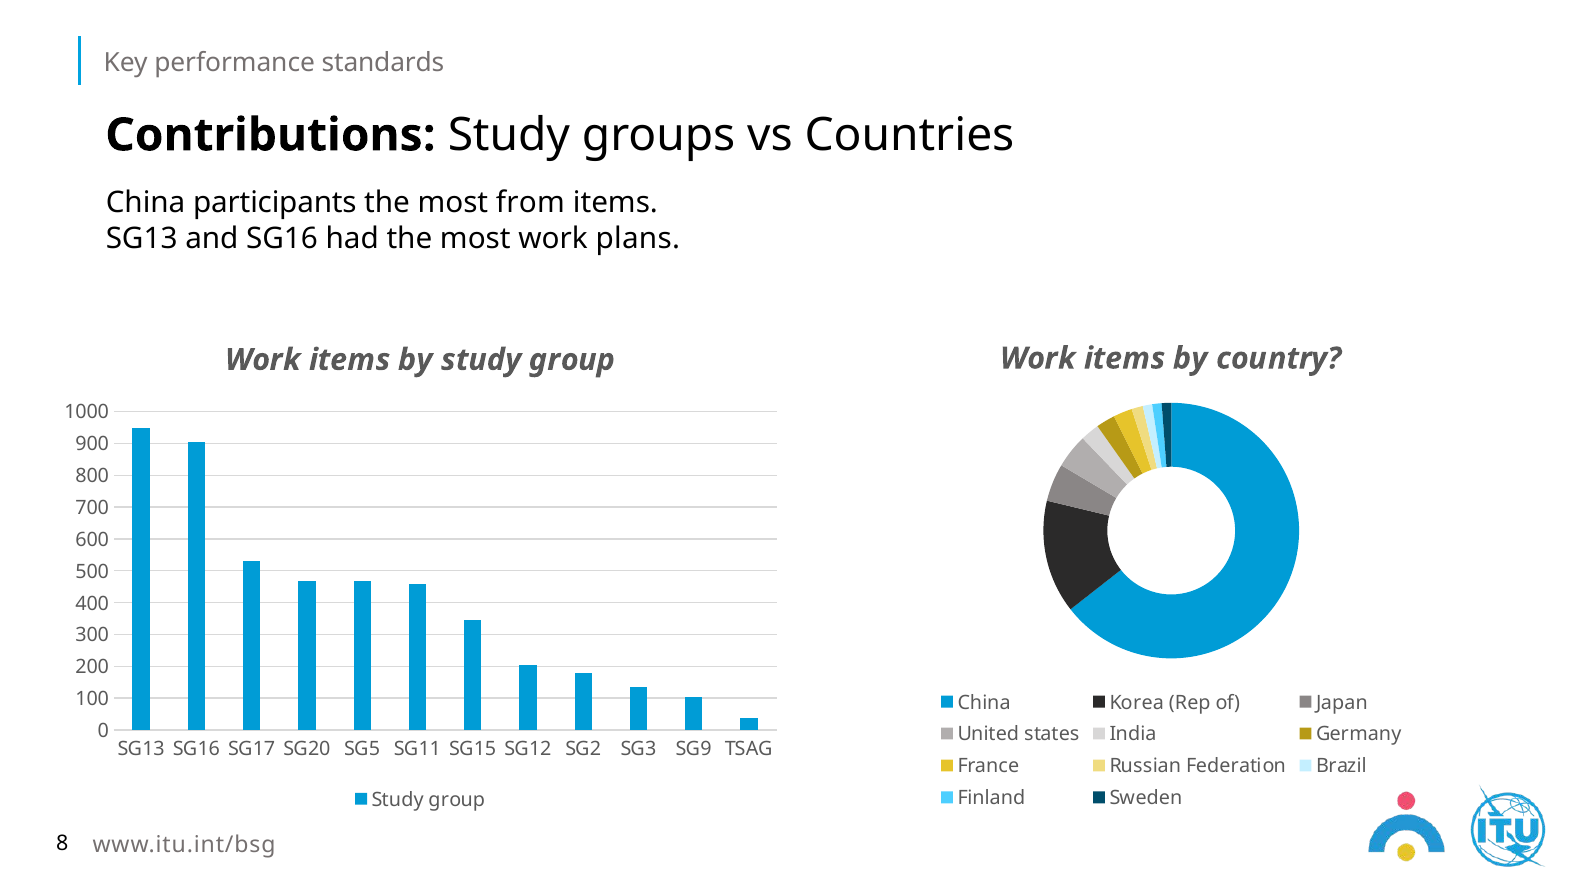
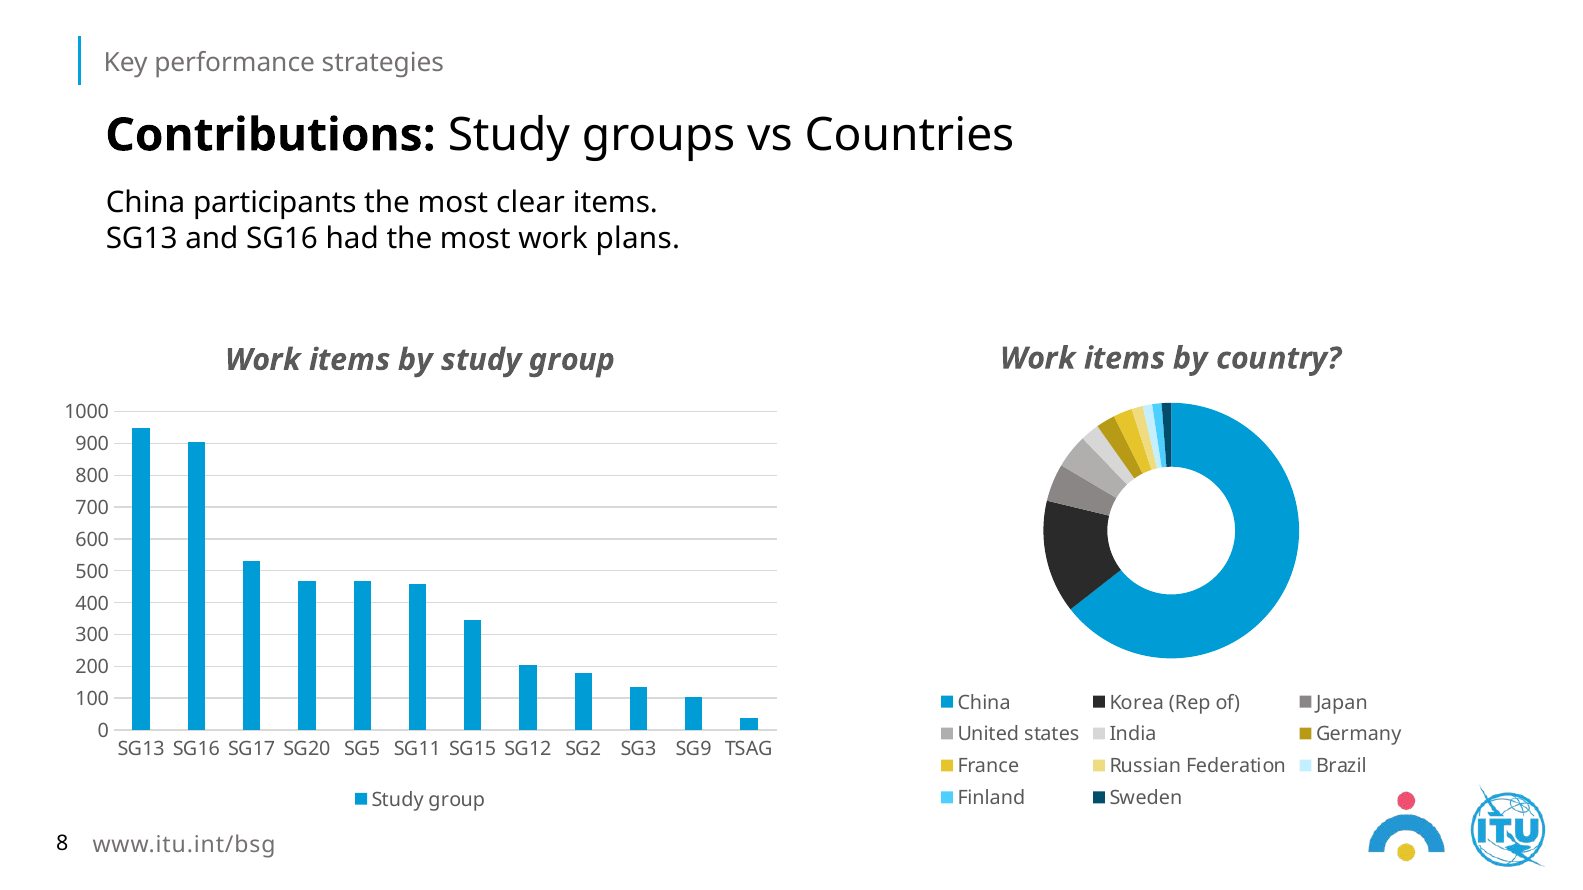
standards: standards -> strategies (383, 63)
from: from -> clear (530, 203)
